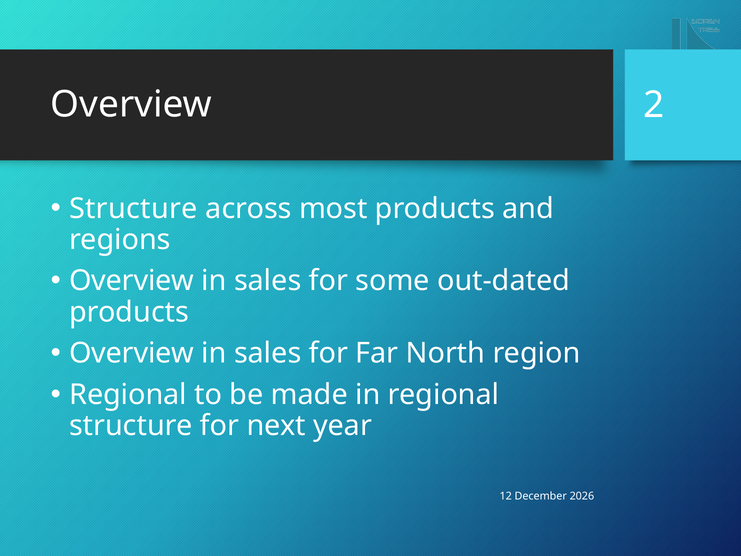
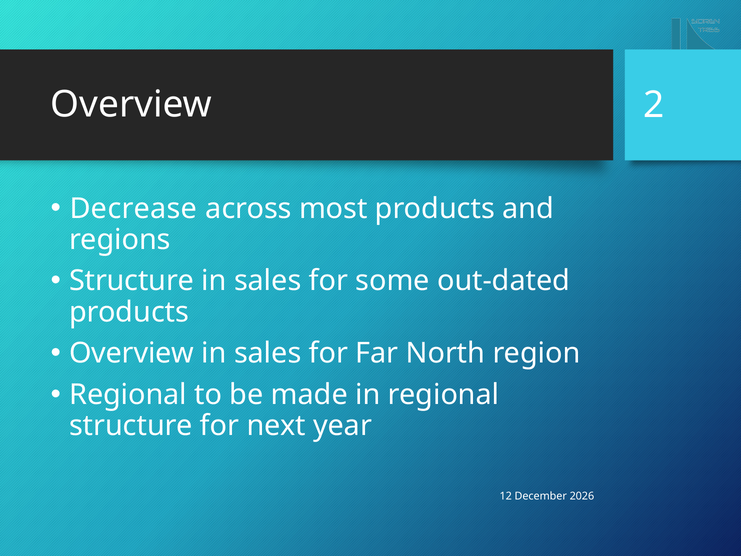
Structure: Structure -> Decrease (133, 208)
Overview: Overview -> Structure (132, 281)
